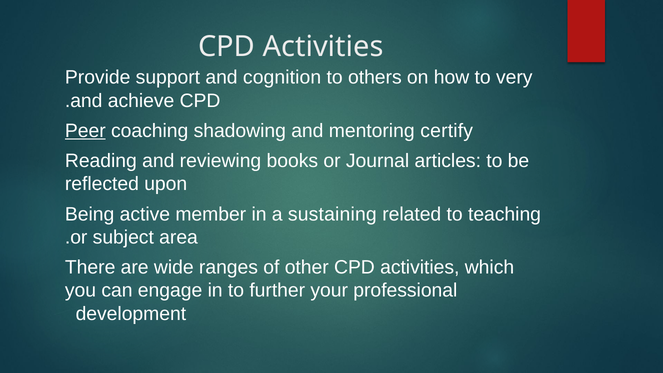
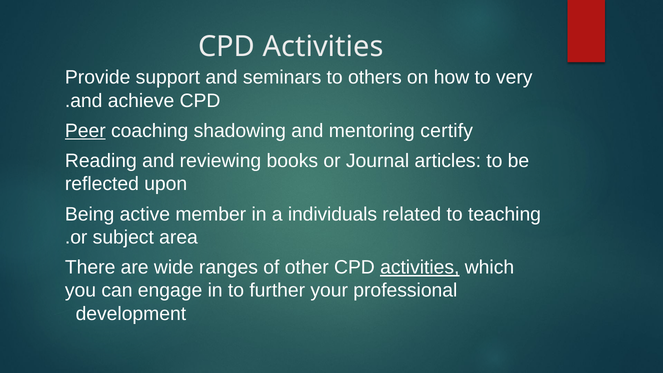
cognition: cognition -> seminars (282, 78)
sustaining: sustaining -> individuals (332, 214)
activities underline: none -> present (420, 267)
